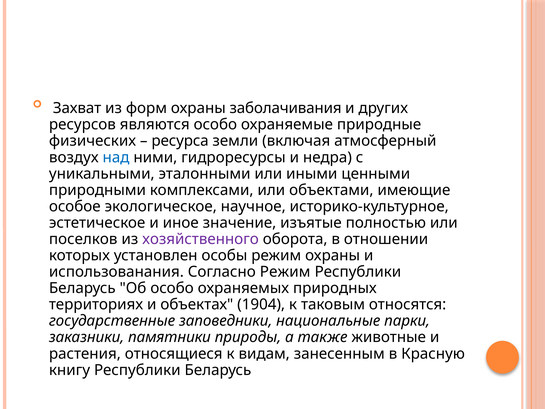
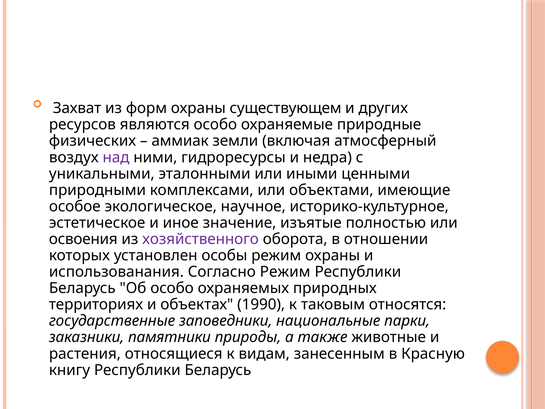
заболачивания: заболачивания -> существующем (286, 108)
ресурса: ресурса -> аммиак (180, 141)
над colour: blue -> purple (116, 157)
поселков: поселков -> освоения (83, 239)
1904: 1904 -> 1990 (261, 304)
